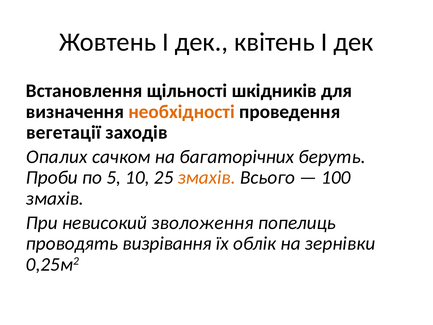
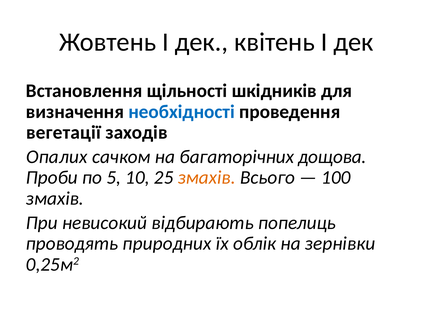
необхідності colour: orange -> blue (182, 112)
беруть: беруть -> дощова (332, 157)
зволоження: зволоження -> відбирають (203, 223)
визрівання: визрівання -> природних (167, 243)
